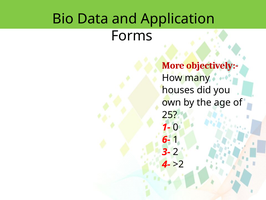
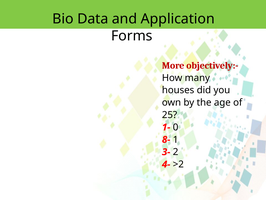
6-: 6- -> 8- (166, 139)
